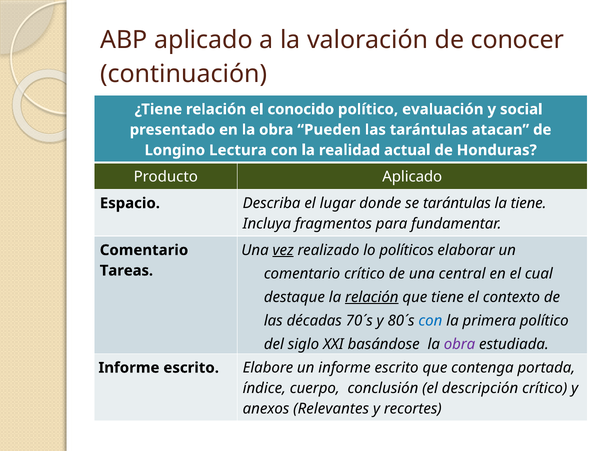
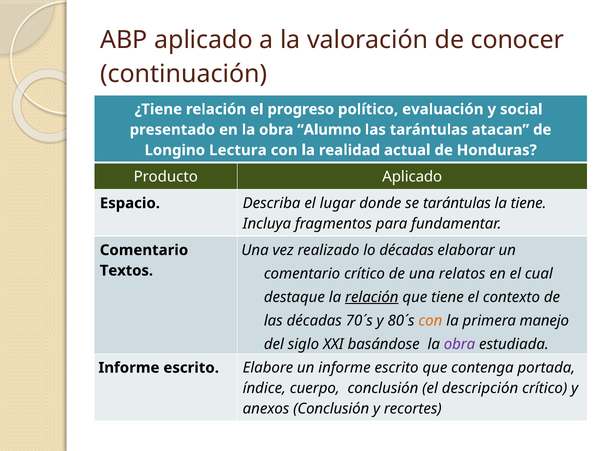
conocido: conocido -> progreso (301, 109)
Pueden: Pueden -> Alumno (329, 130)
vez underline: present -> none (283, 250)
lo políticos: políticos -> décadas (407, 250)
Tareas: Tareas -> Textos (126, 270)
central: central -> relatos (462, 274)
con colour: blue -> orange (430, 321)
primera político: político -> manejo (544, 321)
anexos Relevantes: Relevantes -> Conclusión (331, 408)
